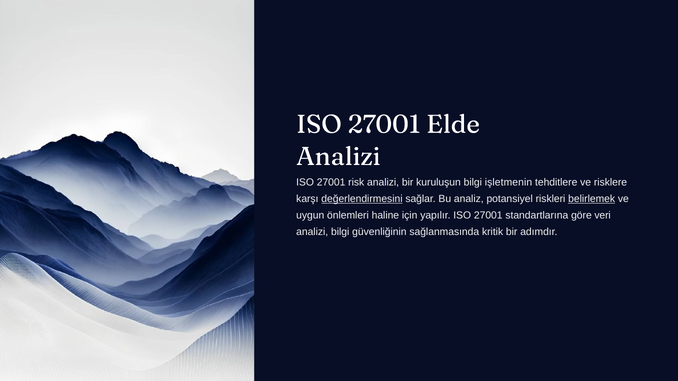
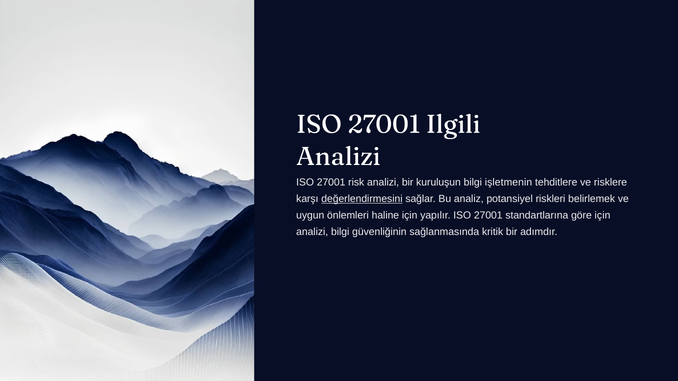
Elde: Elde -> Ilgili (453, 124)
belirlemek underline: present -> none (592, 199)
göre veri: veri -> için (602, 215)
